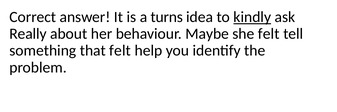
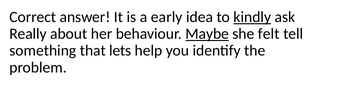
turns: turns -> early (167, 17)
Maybe underline: none -> present (207, 34)
that felt: felt -> lets (120, 51)
